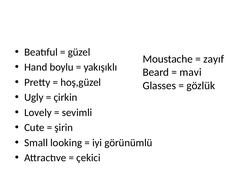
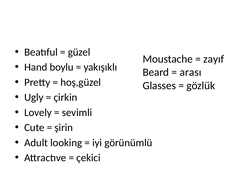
mavi: mavi -> arası (191, 72)
Small: Small -> Adult (36, 143)
